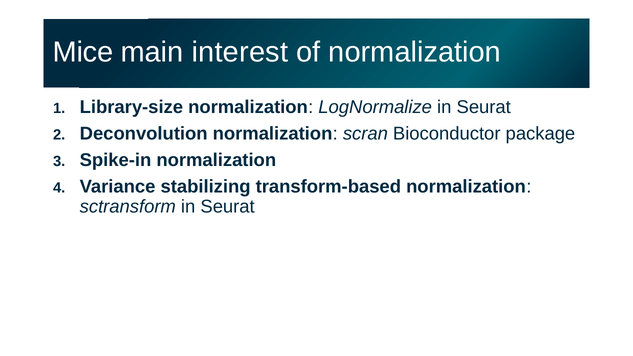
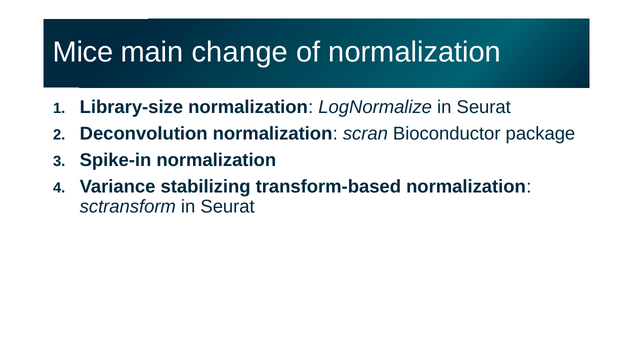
interest: interest -> change (240, 52)
